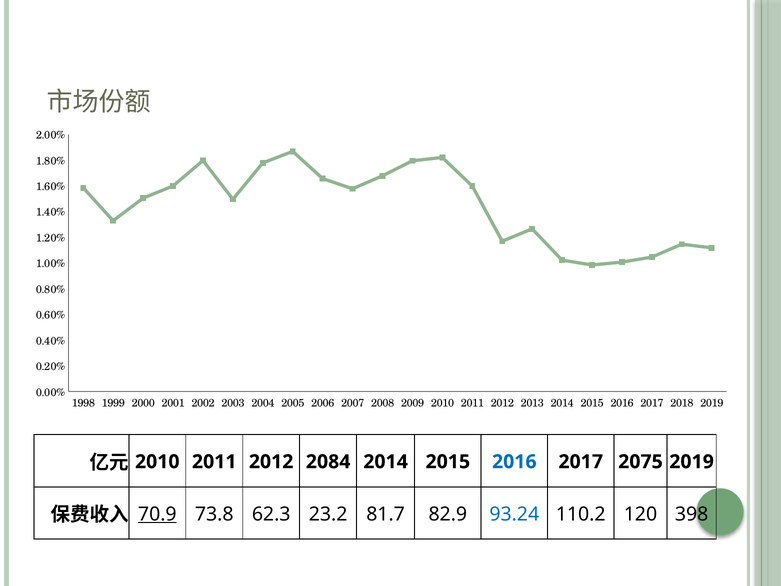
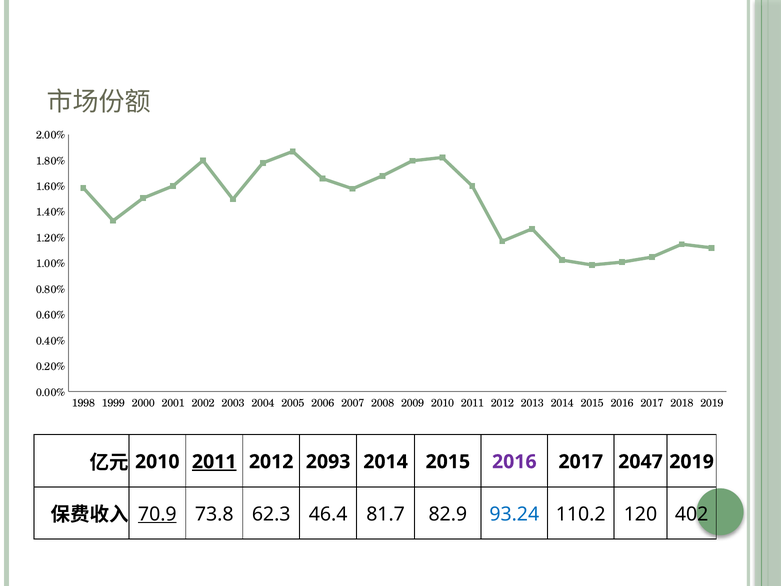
2011 underline: none -> present (214, 462)
2084: 2084 -> 2093 (328, 462)
2016 colour: blue -> purple (514, 462)
2075: 2075 -> 2047 (640, 462)
23.2: 23.2 -> 46.4 (328, 514)
398: 398 -> 402 (692, 514)
